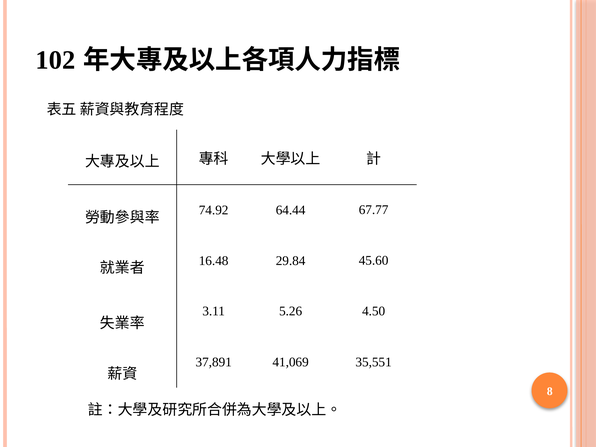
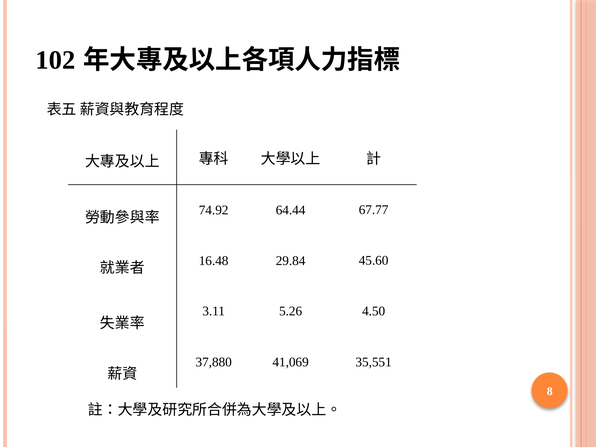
37,891: 37,891 -> 37,880 (214, 362)
